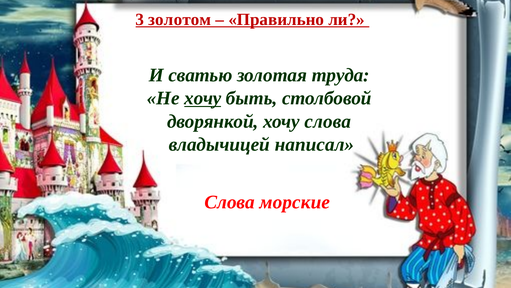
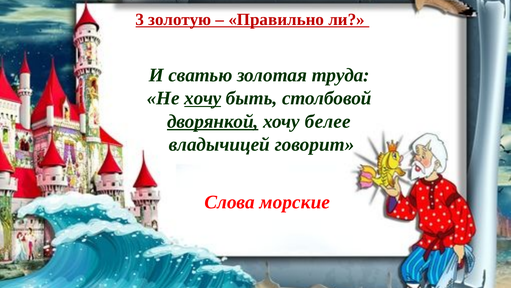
золотом: золотом -> золотую (180, 19)
дворянкой underline: none -> present (213, 121)
хочу слова: слова -> белее (328, 121)
написал: написал -> говорит (315, 144)
